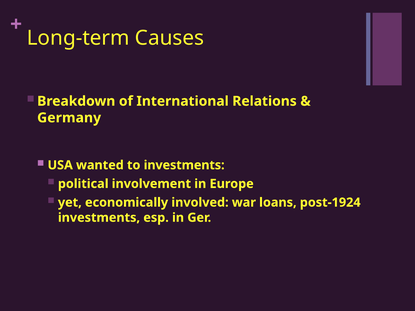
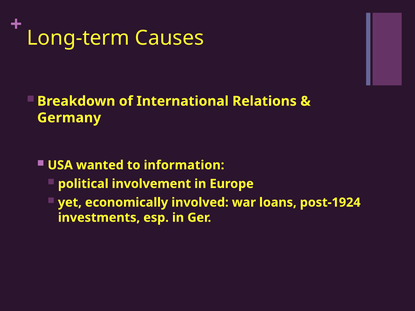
to investments: investments -> information (184, 165)
